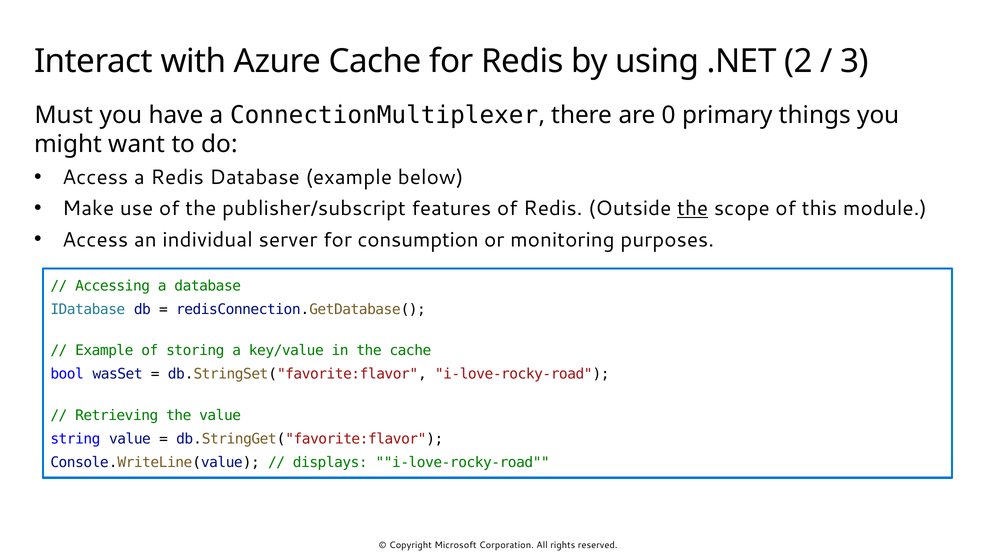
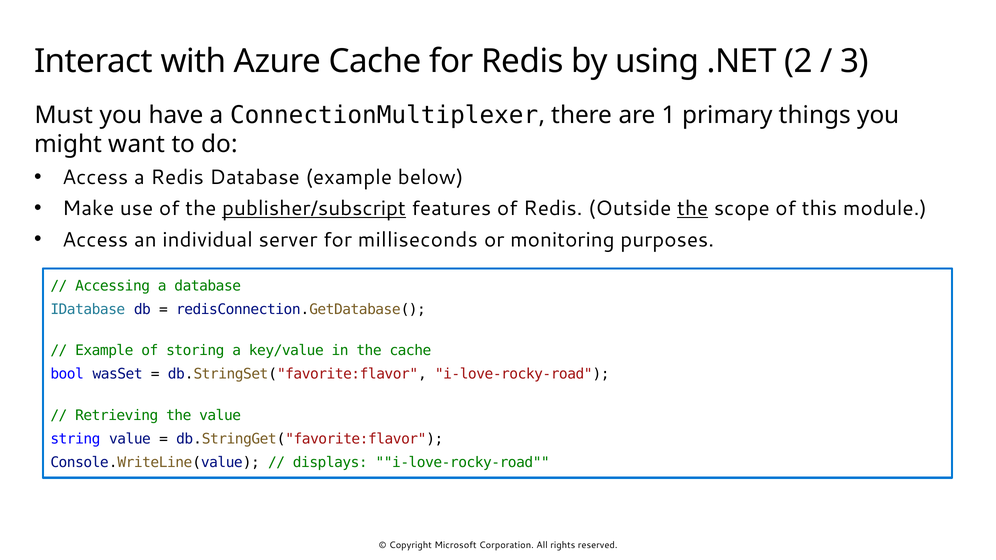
0: 0 -> 1 (669, 115)
publisher/subscript underline: none -> present (314, 209)
consumption: consumption -> milliseconds (418, 240)
